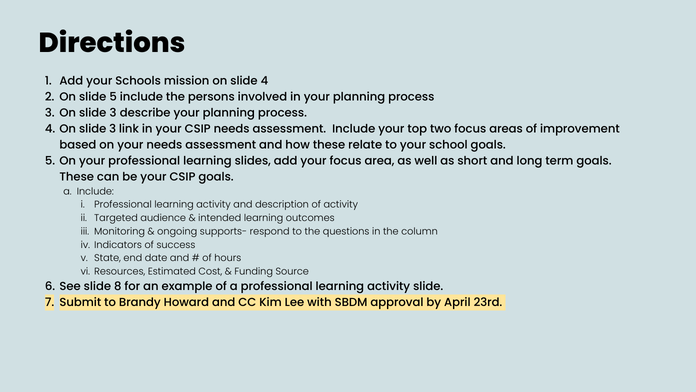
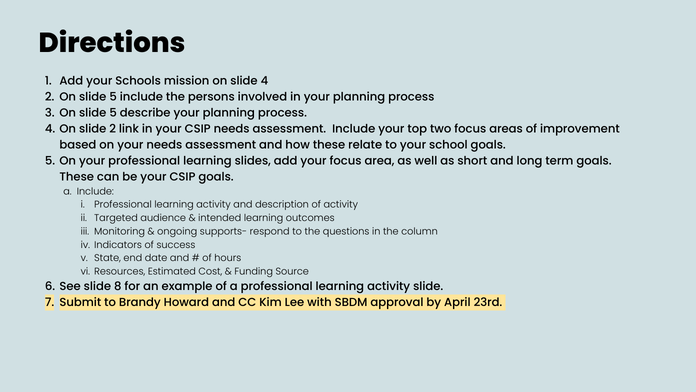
3: 3 -> 5 (113, 113)
4 On slide 3: 3 -> 2 (113, 129)
